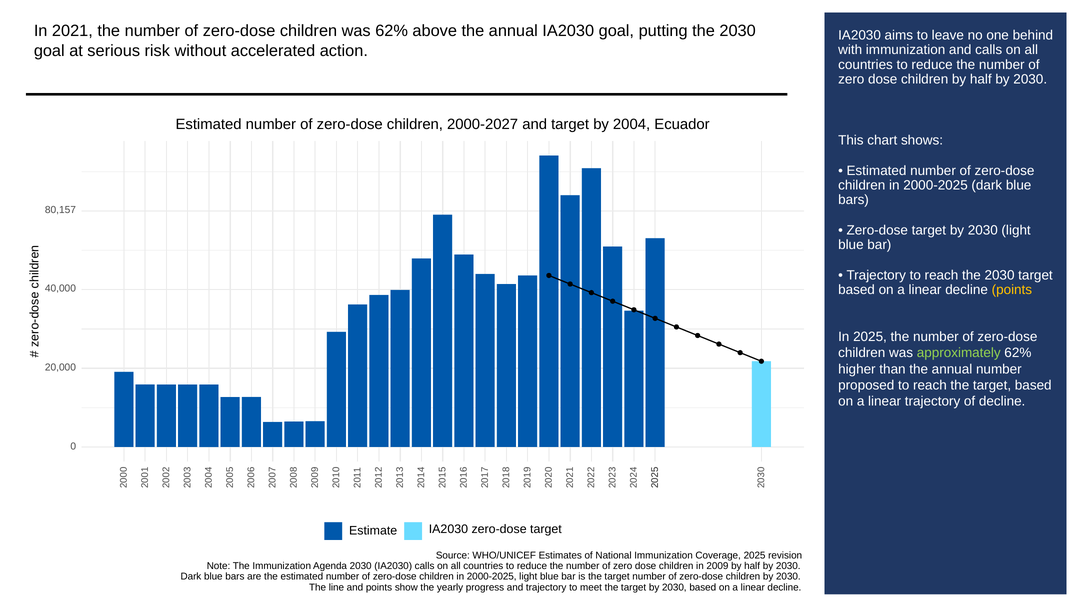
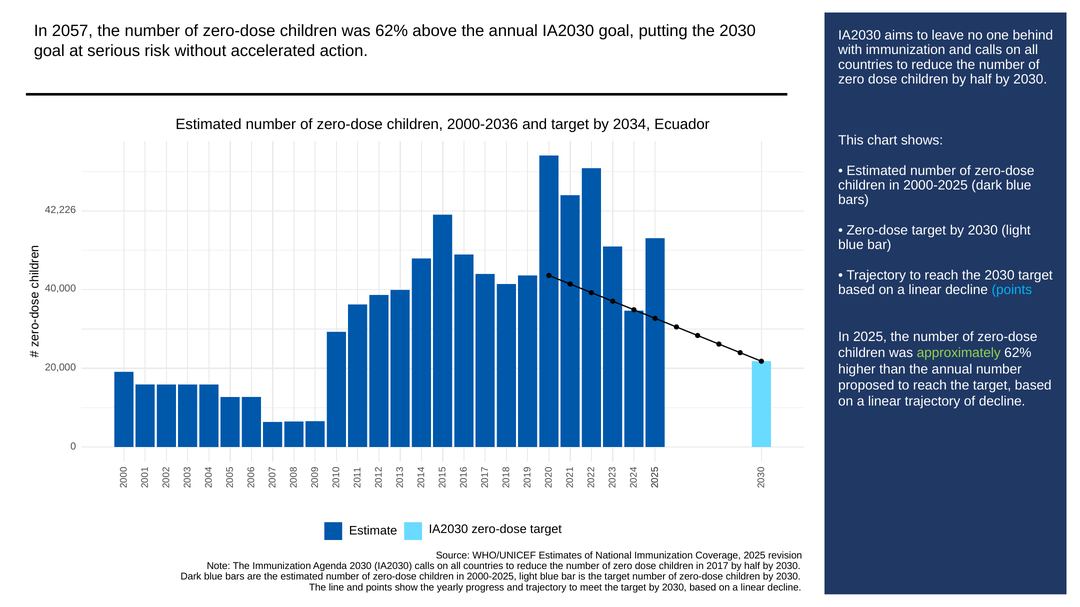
2021: 2021 -> 2057 (72, 31)
2000-2027: 2000-2027 -> 2000-2036 (483, 124)
2004: 2004 -> 2034 (632, 124)
80,157: 80,157 -> 42,226 (60, 210)
points colour: yellow -> light blue (1012, 290)
2009: 2009 -> 2017 (717, 566)
